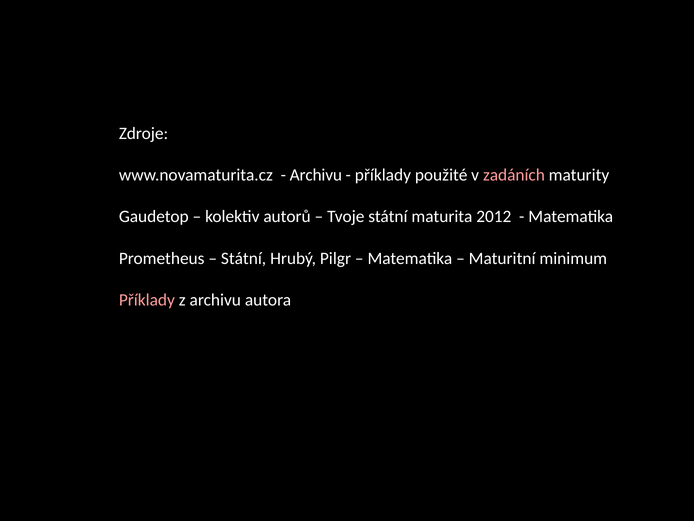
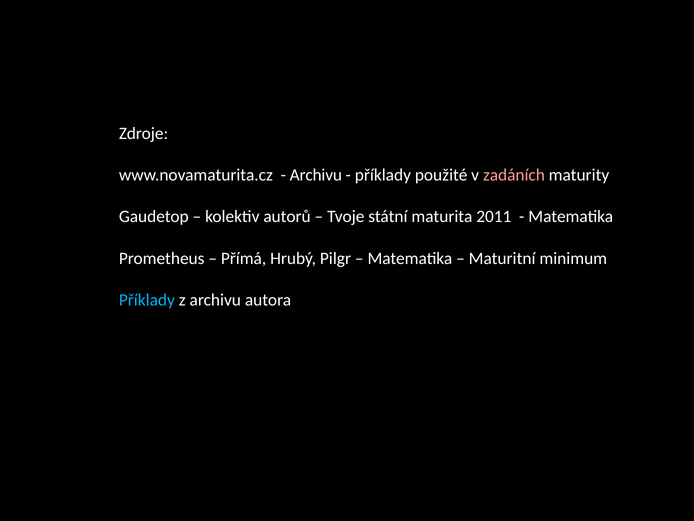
2012: 2012 -> 2011 (494, 216)
Státní: Státní -> Přímá (244, 258)
Příklady colour: pink -> light blue (147, 300)
